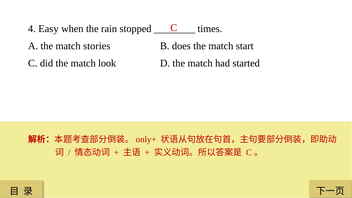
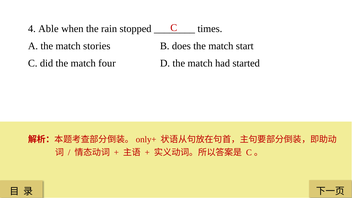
Easy: Easy -> Able (48, 29)
look: look -> four (107, 63)
